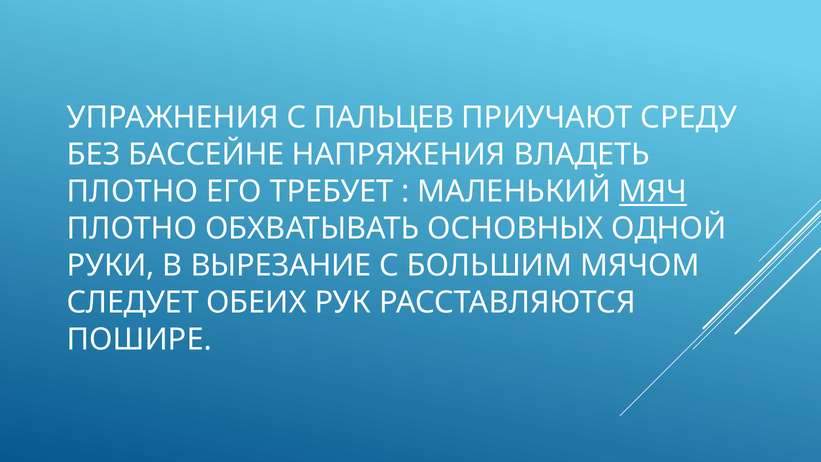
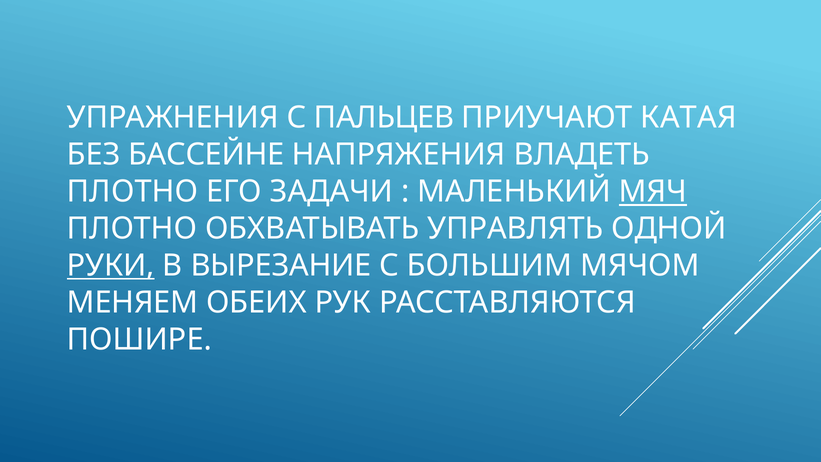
СРЕДУ: СРЕДУ -> КАТАЯ (689, 118)
ТРЕБУЕТ: ТРЕБУЕТ -> ЗАДАЧИ (332, 192)
ОСНОВНЫХ: ОСНОВНЫХ -> УПРАВЛЯТЬ (516, 228)
РУКИ underline: none -> present (111, 265)
СЛЕДУЕТ: СЛЕДУЕТ -> МЕНЯЕМ (133, 302)
